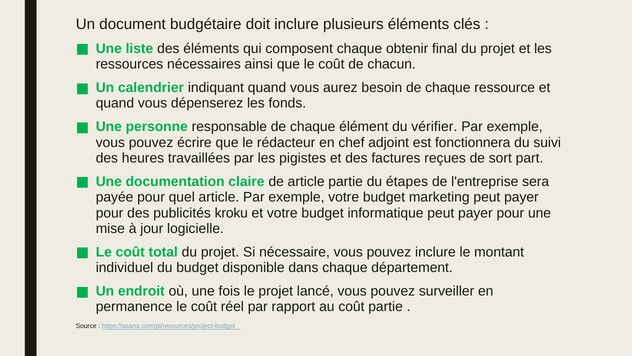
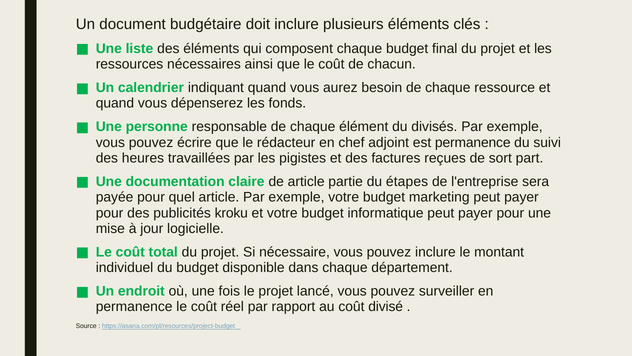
chaque obtenir: obtenir -> budget (407, 48)
vérifier: vérifier -> divisés (434, 127)
est fonctionnera: fonctionnera -> permanence (473, 142)
coût partie: partie -> divisé (386, 306)
